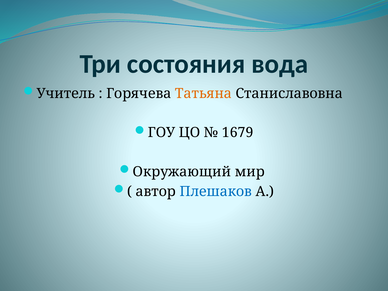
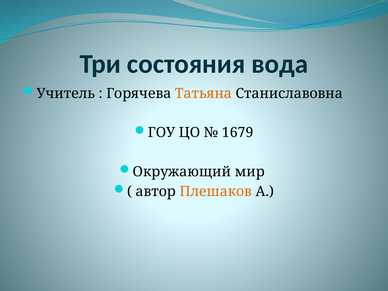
Плешаков colour: blue -> orange (216, 191)
